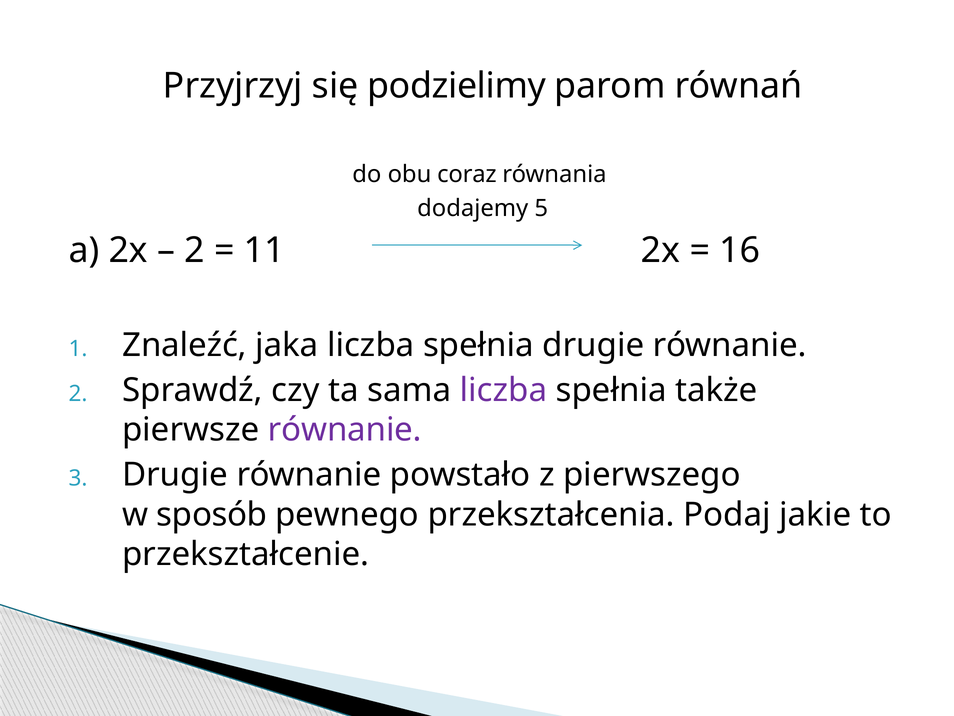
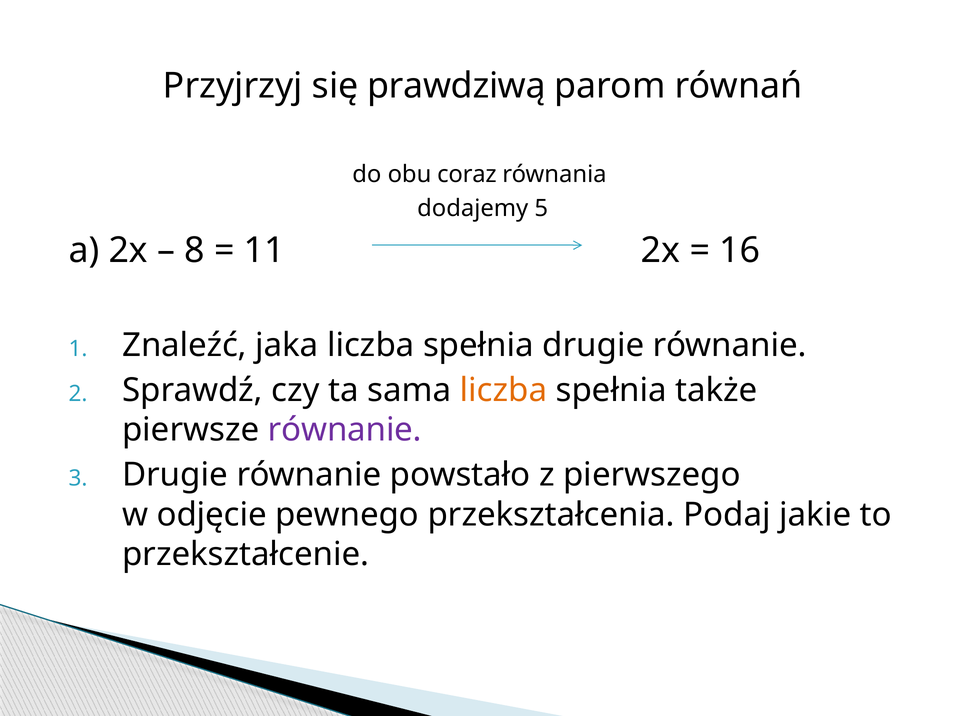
podzielimy: podzielimy -> prawdziwą (457, 86)
2: 2 -> 8 (195, 250)
liczba colour: purple -> orange (504, 390)
sposób: sposób -> odjęcie (212, 514)
